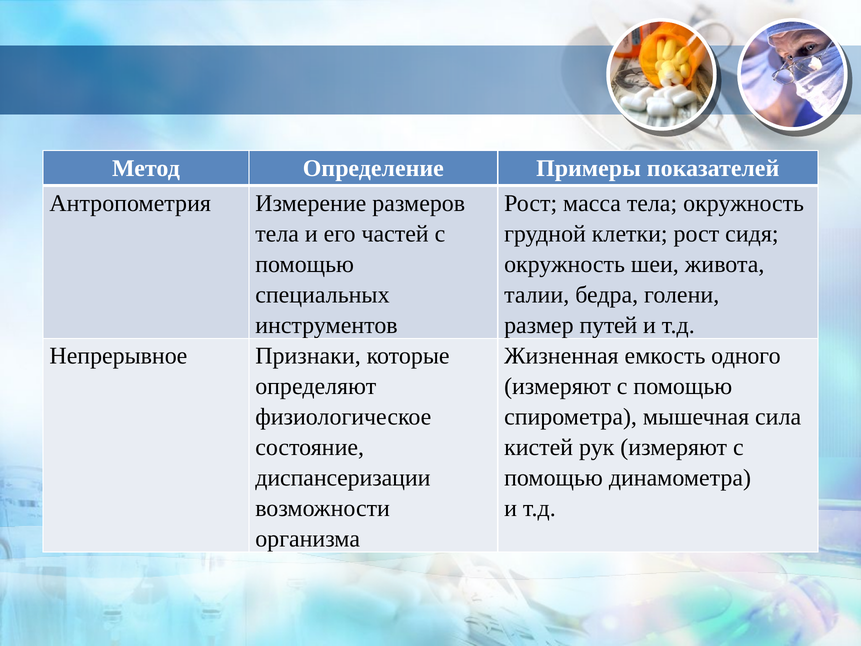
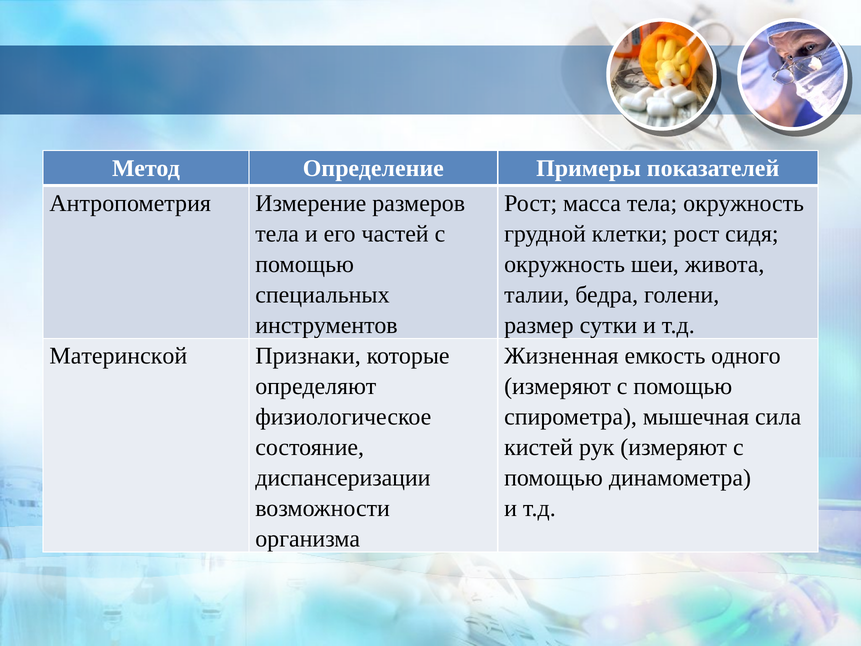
путей: путей -> сутки (608, 325)
Непрерывное: Непрерывное -> Материнской (118, 356)
